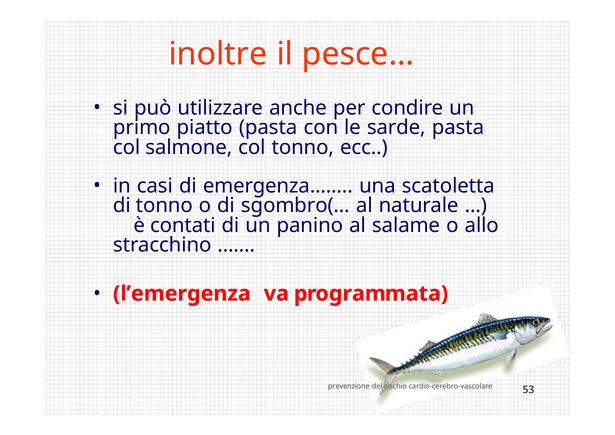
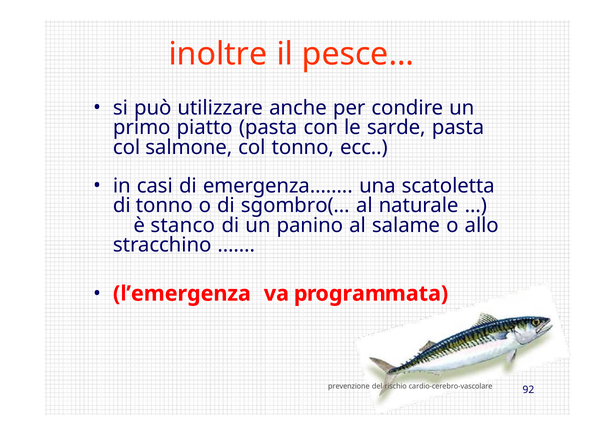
contati: contati -> stanco (183, 225)
53: 53 -> 92 (528, 390)
